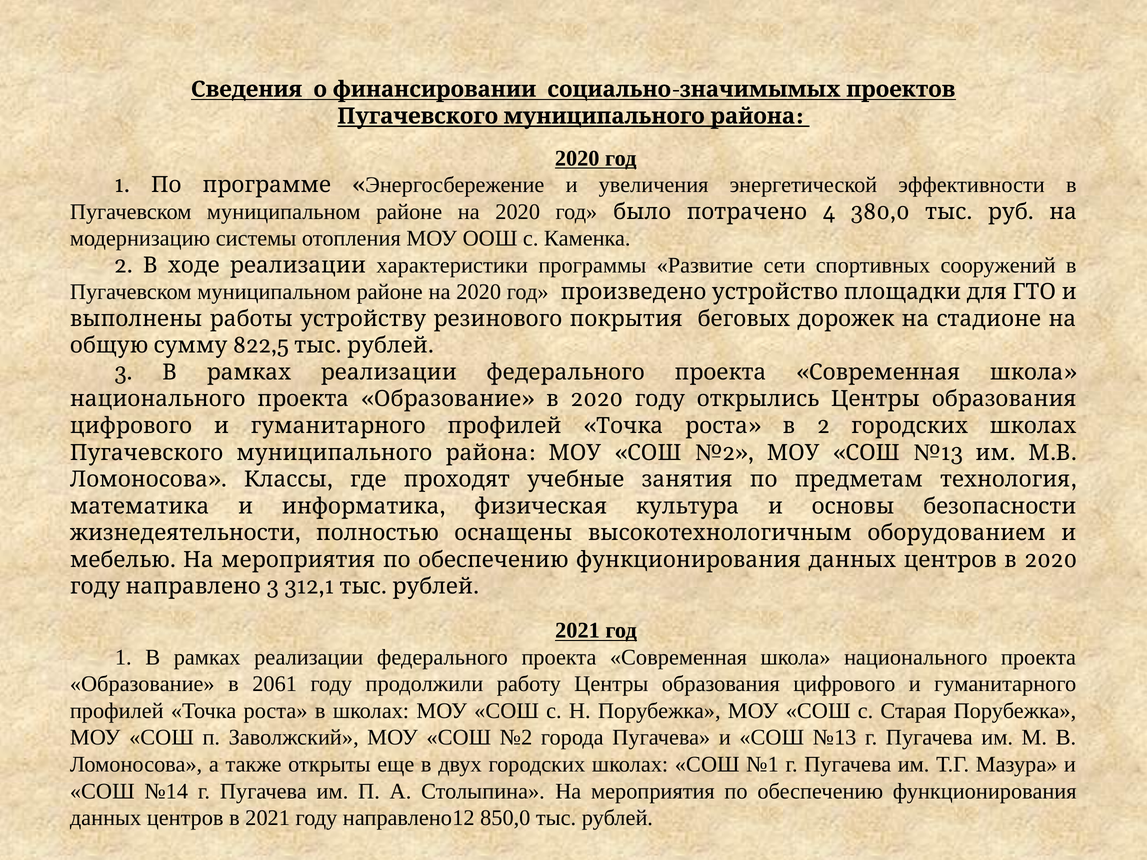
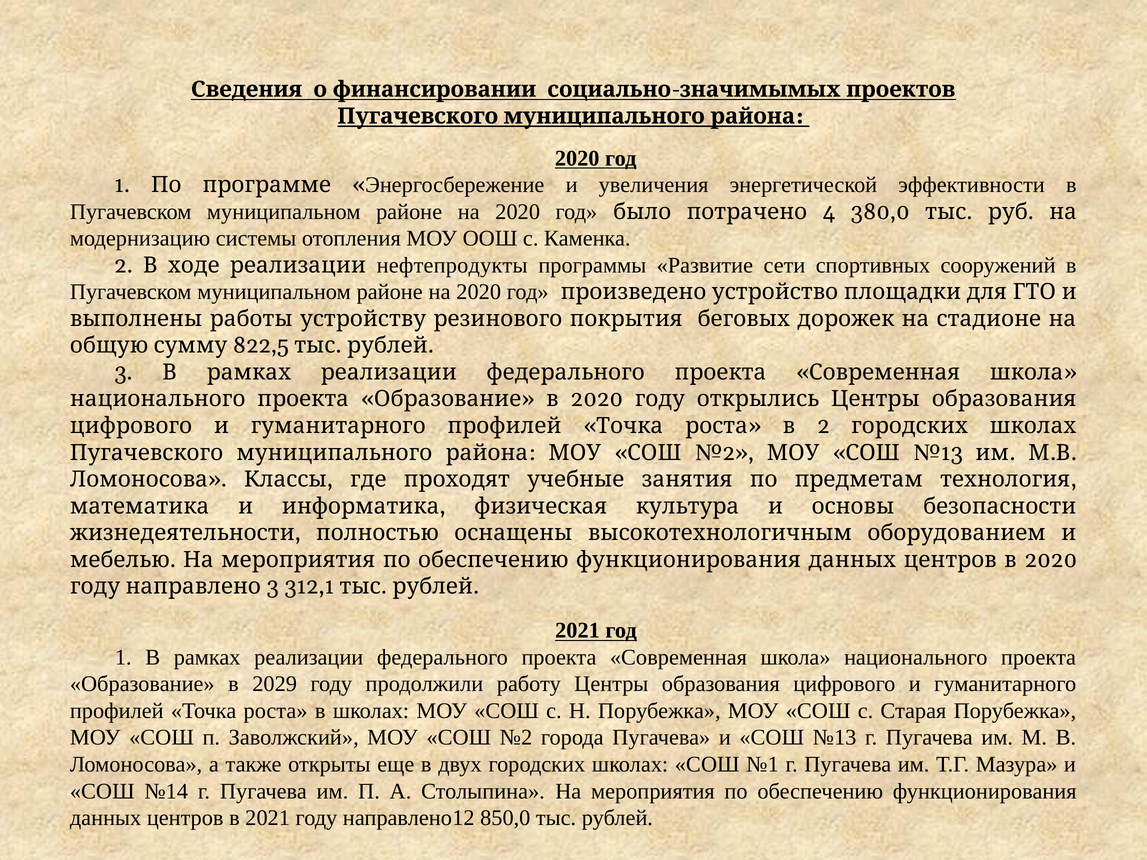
характеристики: характеристики -> нефтепродукты (452, 265)
2061: 2061 -> 2029 (275, 684)
